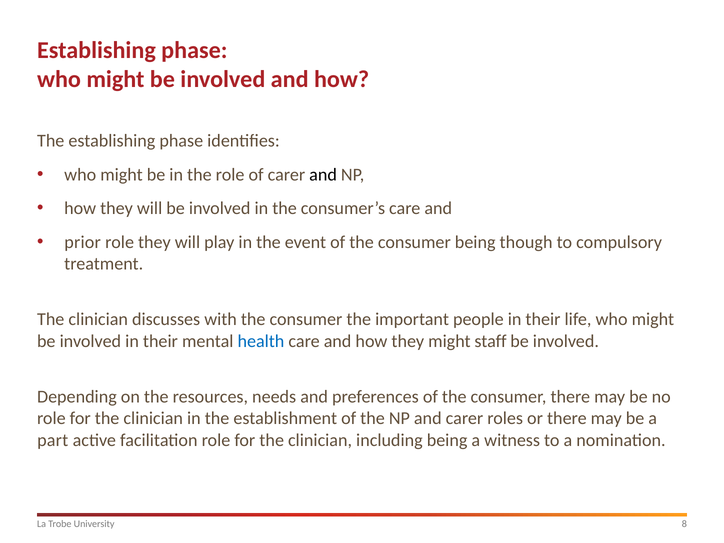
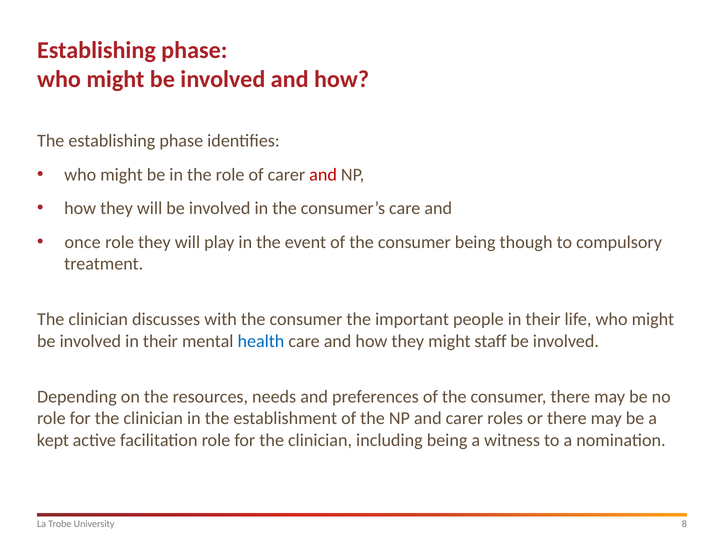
and colour: black -> red (323, 175)
prior: prior -> once (83, 242)
part: part -> kept (53, 440)
